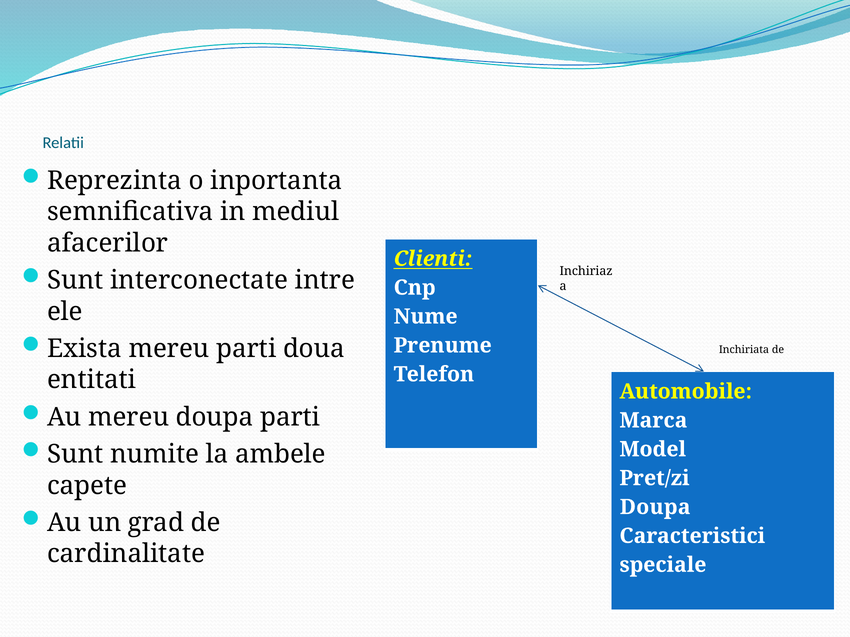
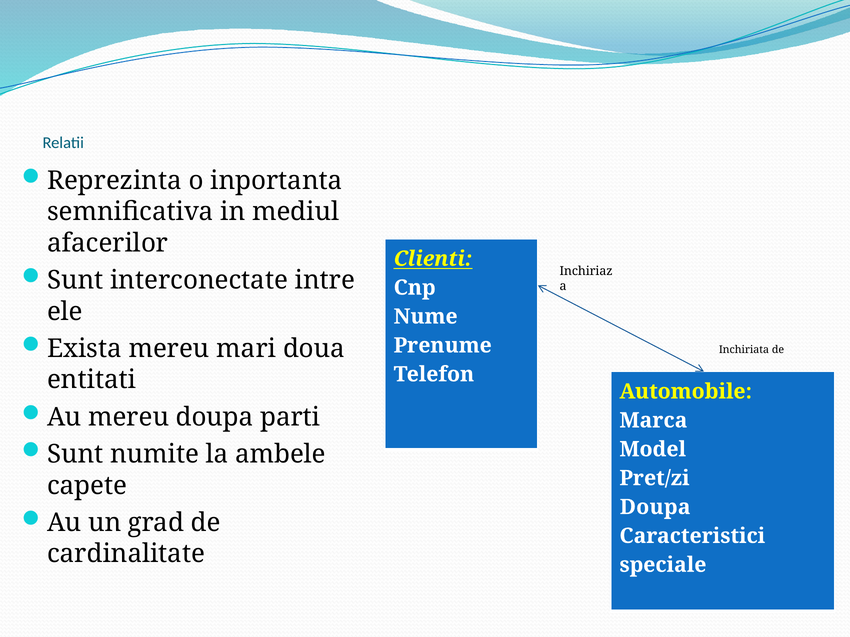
mereu parti: parti -> mari (246, 349)
